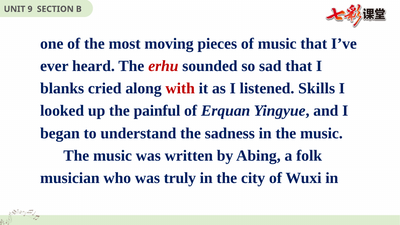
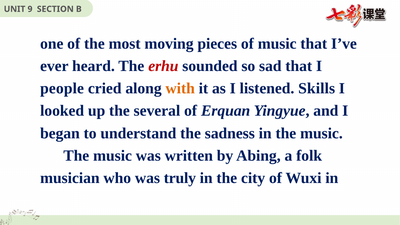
blanks: blanks -> people (62, 88)
with colour: red -> orange (180, 88)
painful: painful -> several (157, 111)
